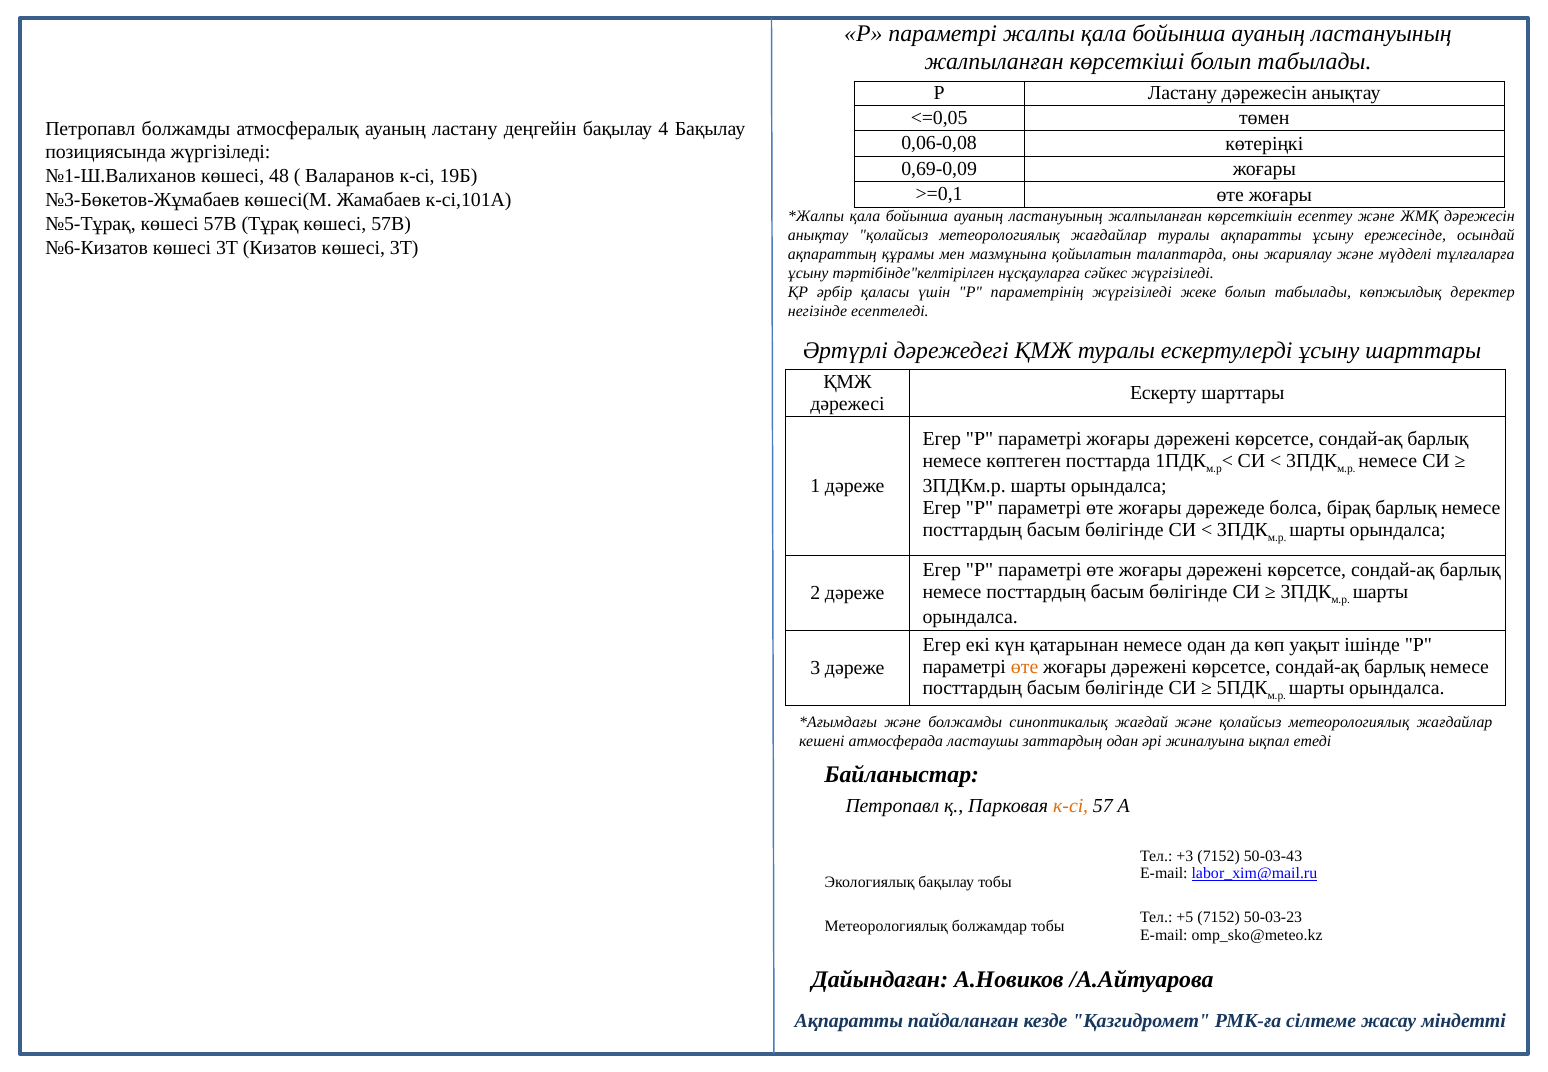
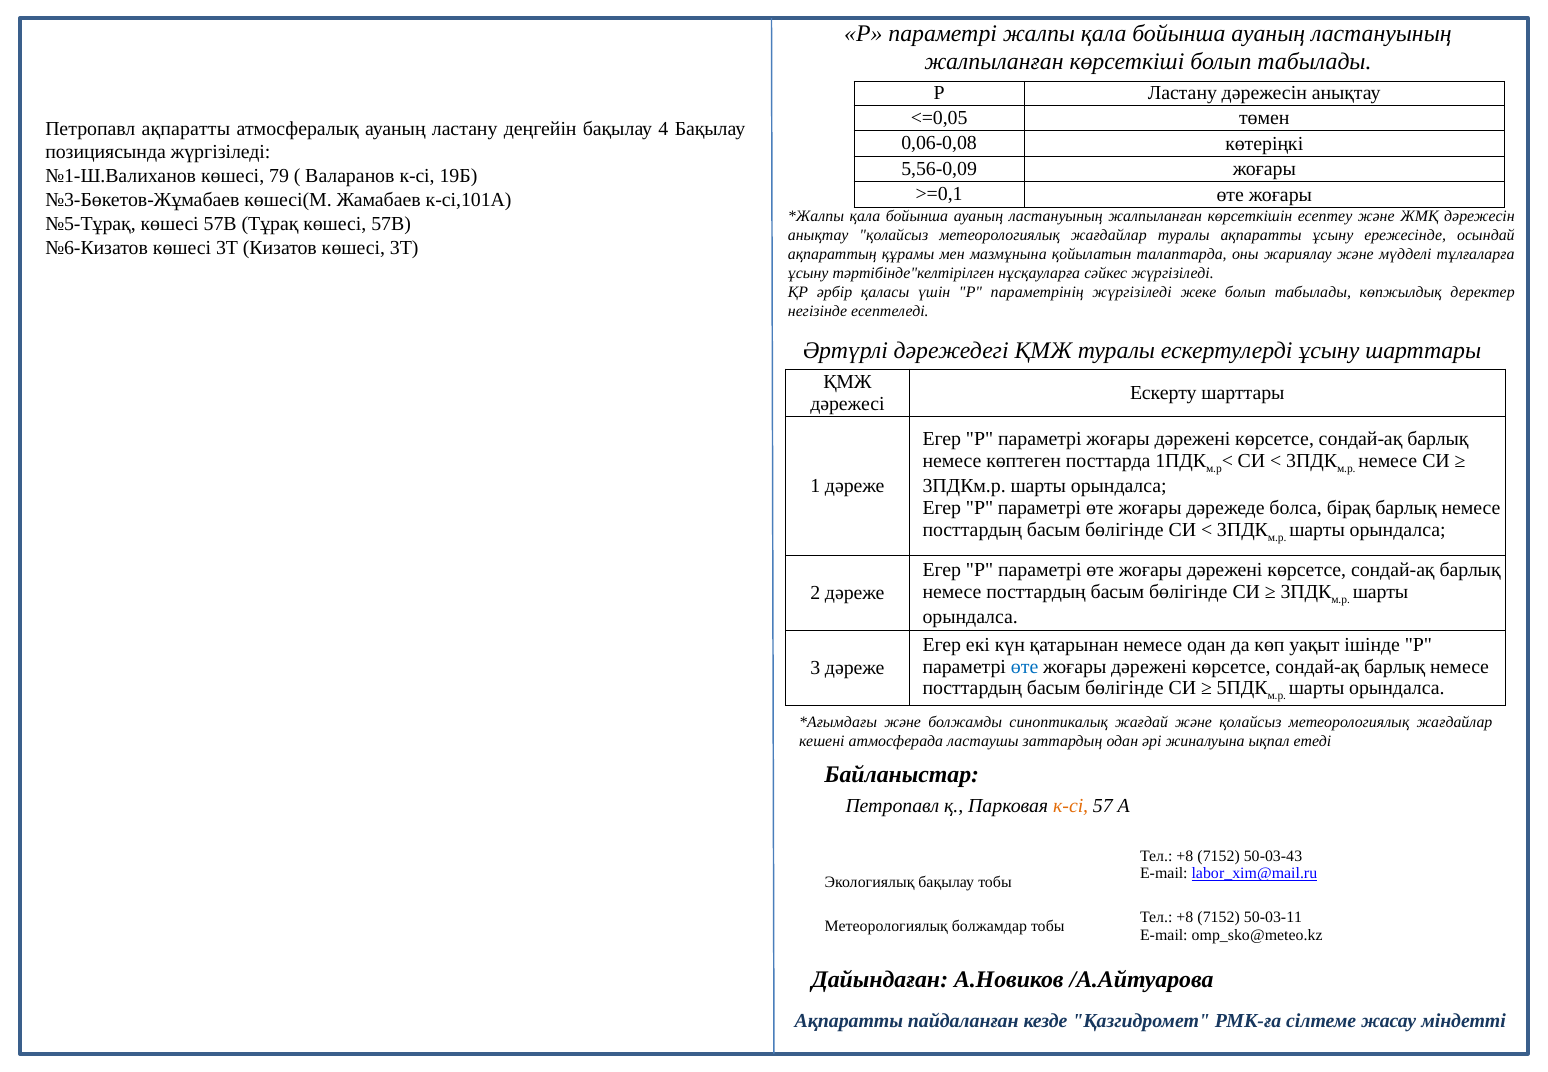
Петропавл болжамды: болжамды -> ақпаратты (186, 129)
0,69-0,09: 0,69-0,09 -> 5,56-0,09 (939, 169)
48: 48 -> 79 (279, 176)
өте colour: orange -> blue (1025, 666)
+3: +3 -> +8 (1185, 856)
+5: +5 -> +8 (1185, 917)
50-03-23: 50-03-23 -> 50-03-11 (1273, 917)
